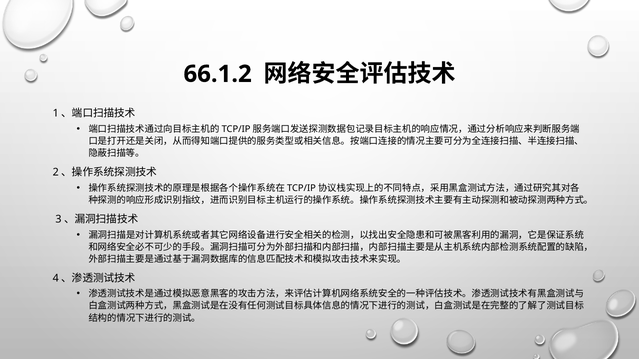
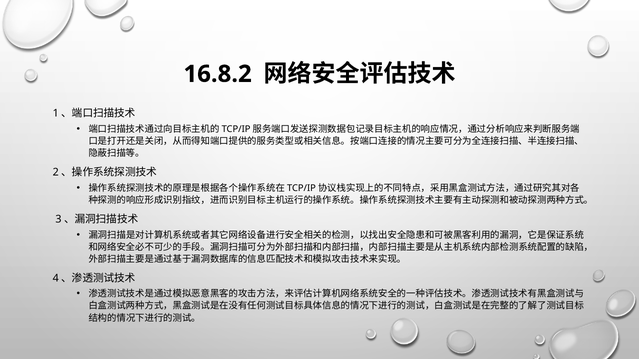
66.1.2: 66.1.2 -> 16.8.2 (218, 74)
